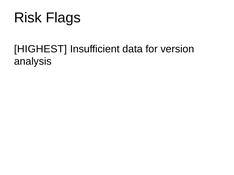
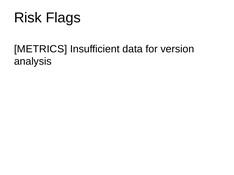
HIGHEST: HIGHEST -> METRICS (41, 49)
